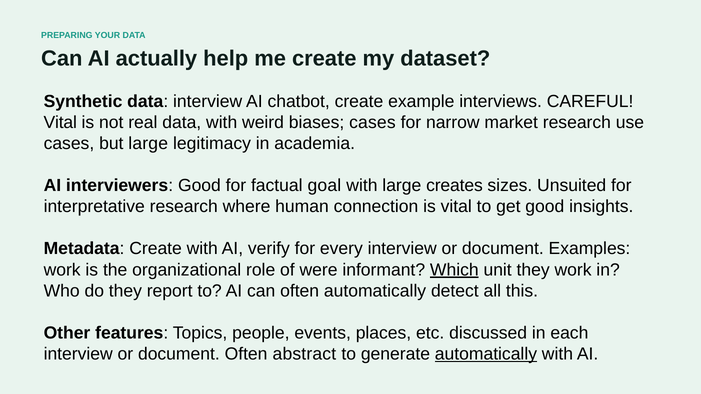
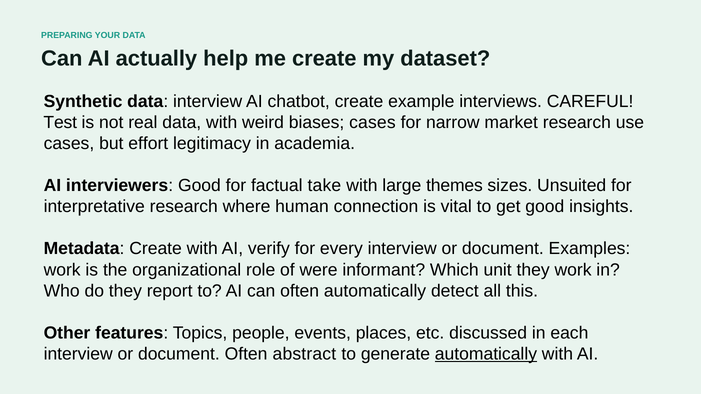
Vital: Vital -> Test (60, 123)
but large: large -> effort (148, 144)
goal: goal -> take (324, 186)
creates: creates -> themes (454, 186)
Which underline: present -> none (454, 270)
